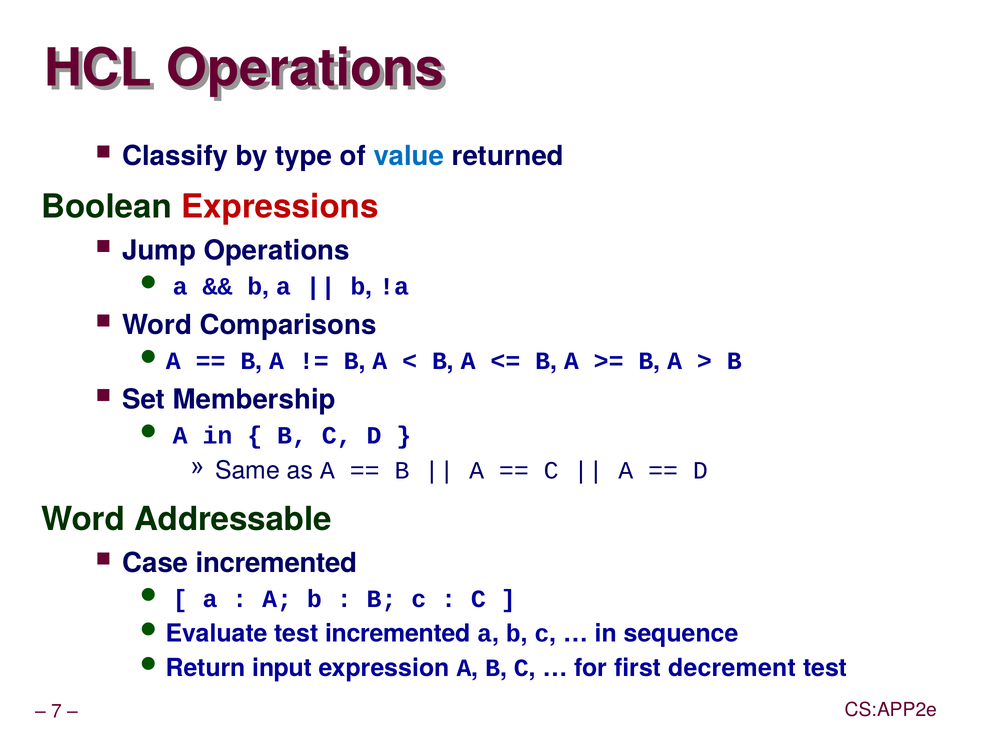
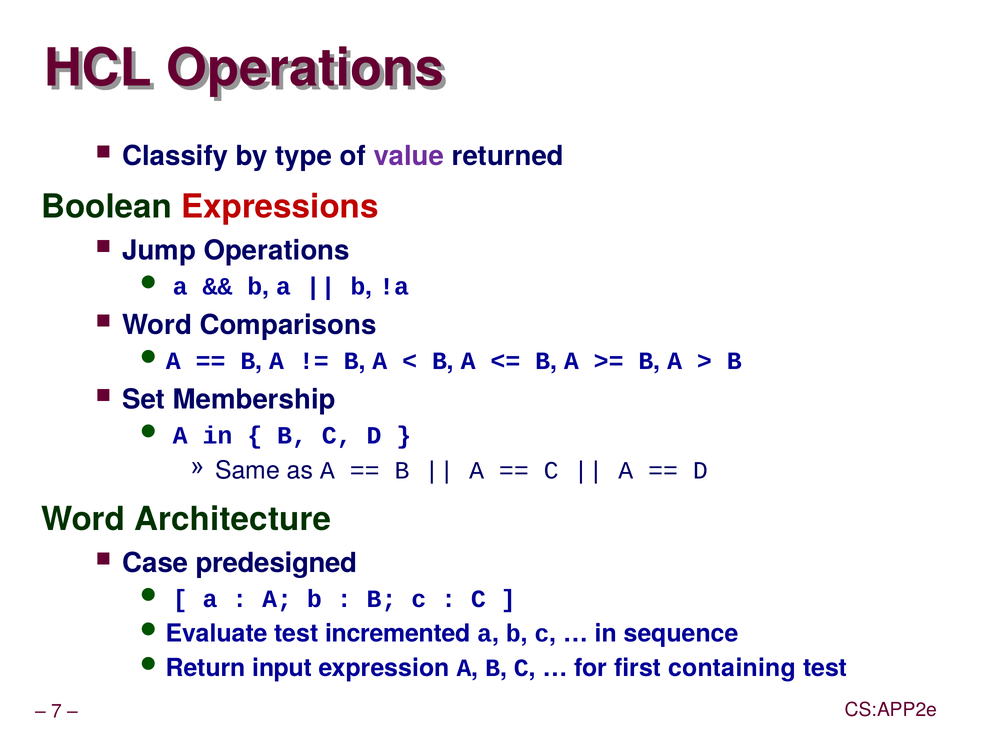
value colour: blue -> purple (409, 156)
Addressable: Addressable -> Architecture (233, 519)
Case incremented: incremented -> predesigned (276, 563)
decrement: decrement -> containing (732, 668)
